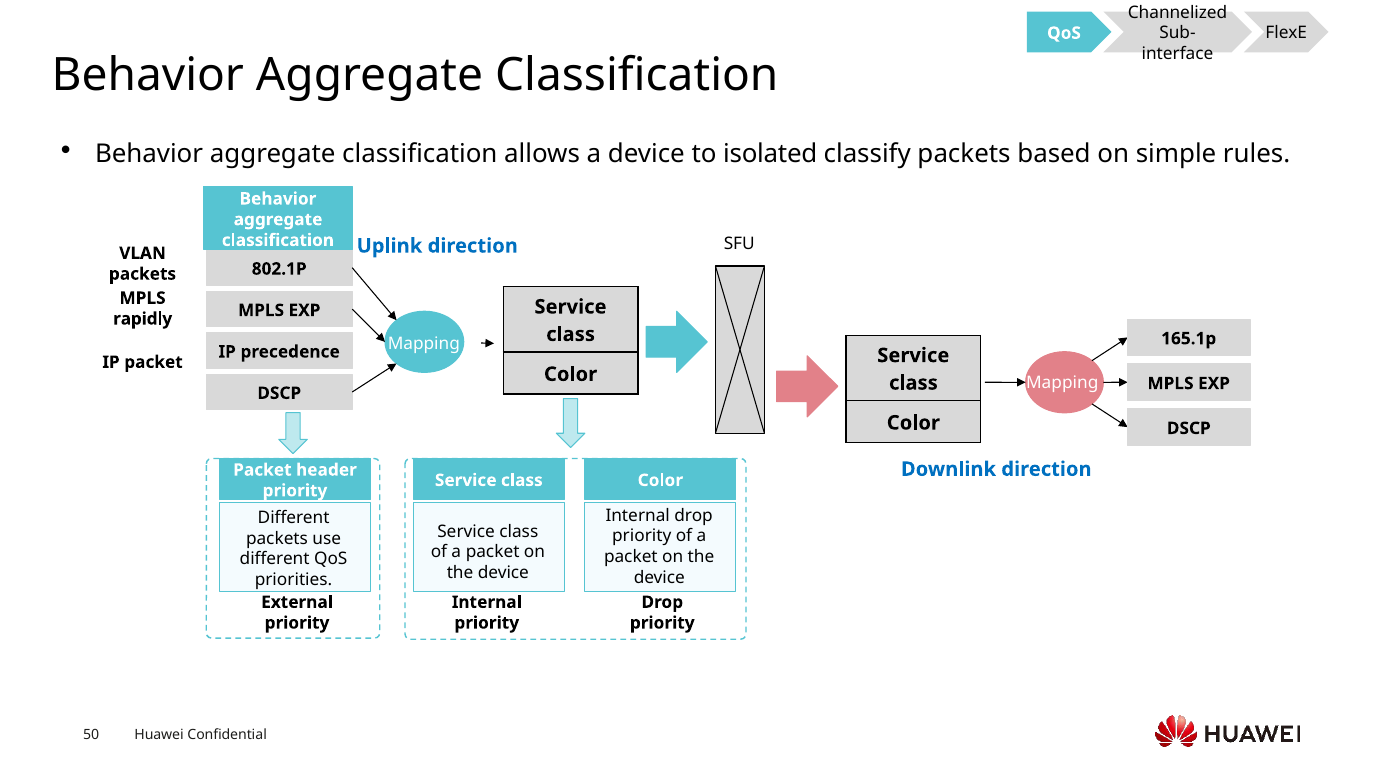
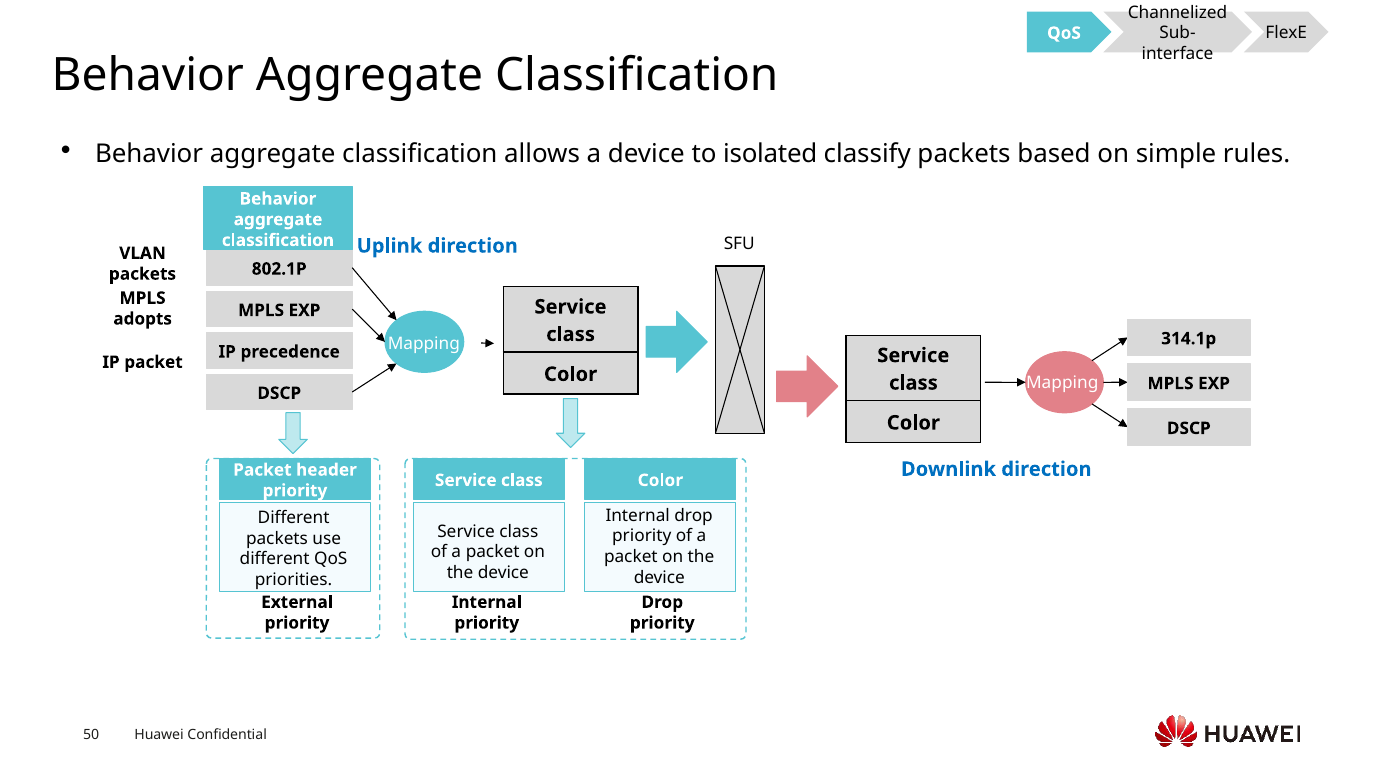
rapidly: rapidly -> adopts (143, 319)
165.1p: 165.1p -> 314.1p (1189, 339)
